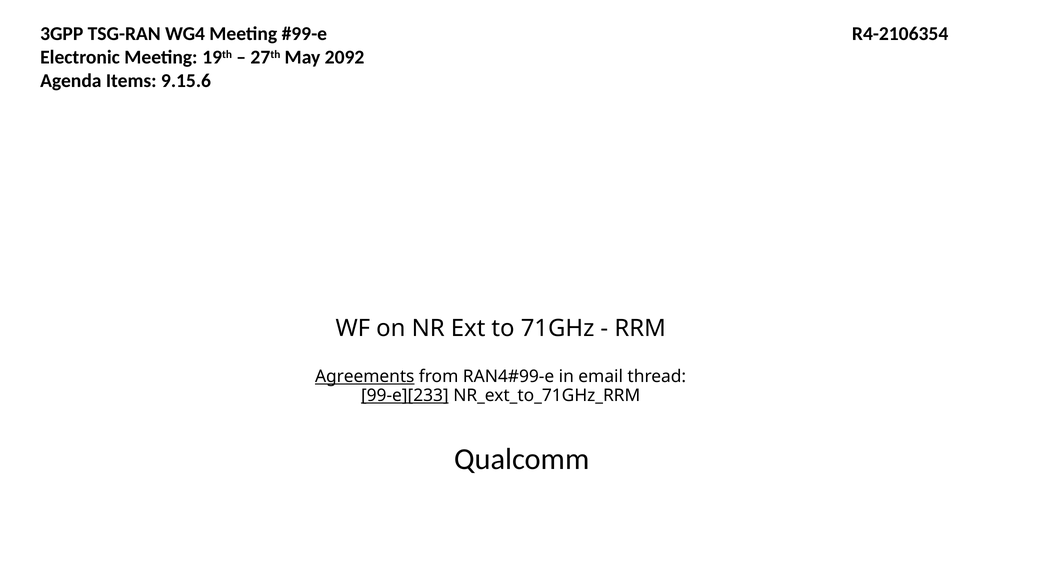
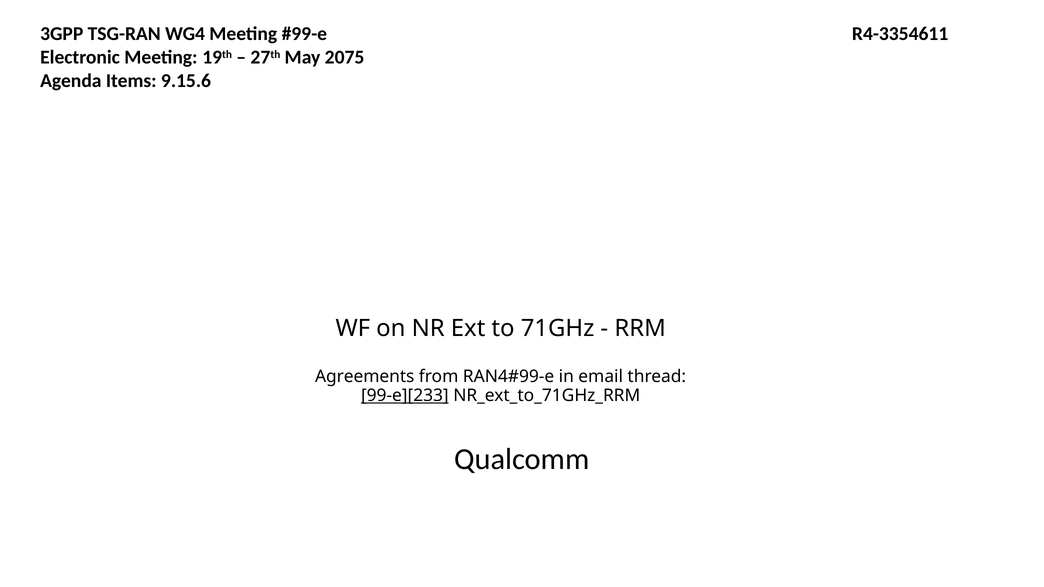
R4-2106354: R4-2106354 -> R4-3354611 (900, 34)
2092: 2092 -> 2075 (345, 57)
Agreements underline: present -> none (365, 377)
